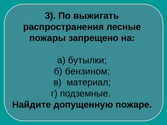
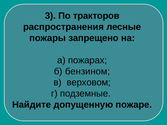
выжигать: выжигать -> тракторов (96, 16)
бутылки: бутылки -> пожарах (88, 60)
материал: материал -> верховом (89, 83)
